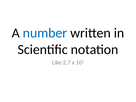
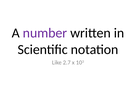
number colour: blue -> purple (45, 33)
